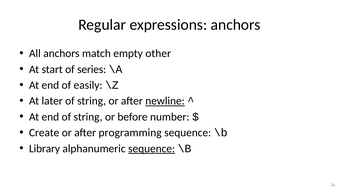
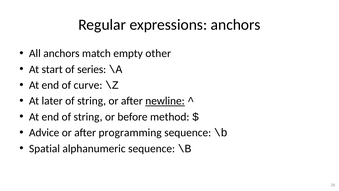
easily: easily -> curve (88, 85)
number: number -> method (170, 117)
Create: Create -> Advice (44, 132)
Library: Library -> Spatial (44, 148)
sequence underline: present -> none (152, 148)
